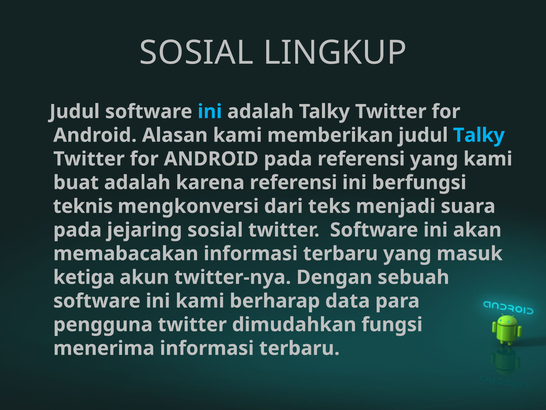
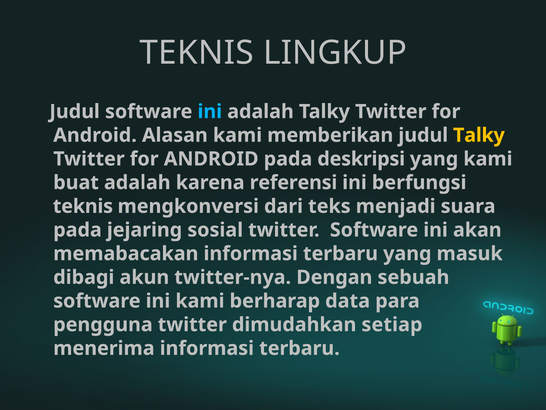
SOSIAL: SOSIAL -> TEKNIS (197, 53)
Talky colour: light blue -> yellow (479, 135)
pada referensi: referensi -> deskripsi (361, 159)
ketiga: ketiga -> dibagi (84, 277)
fungsi: fungsi -> setiap (392, 324)
